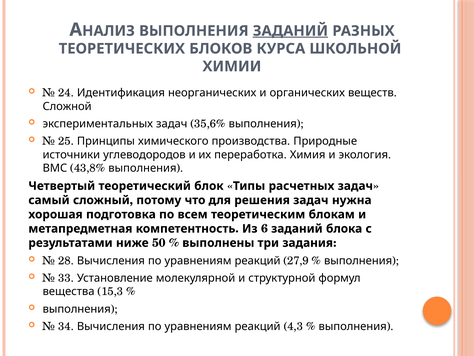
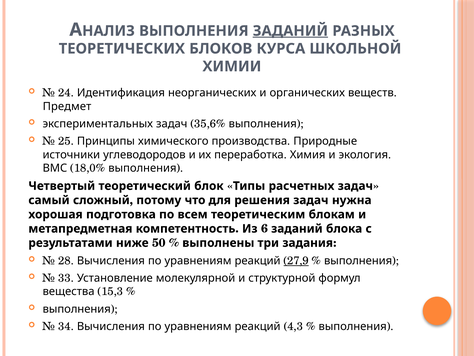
Сложной: Сложной -> Предмет (67, 106)
43,8%: 43,8% -> 18,0% (88, 168)
27,9 underline: none -> present (296, 260)
